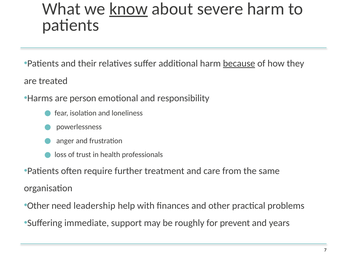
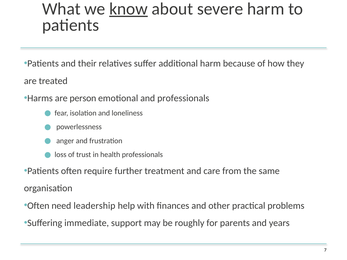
because underline: present -> none (239, 64)
and responsibility: responsibility -> professionals (183, 98)
Other: Other -> Often (38, 206)
prevent: prevent -> parents (235, 223)
